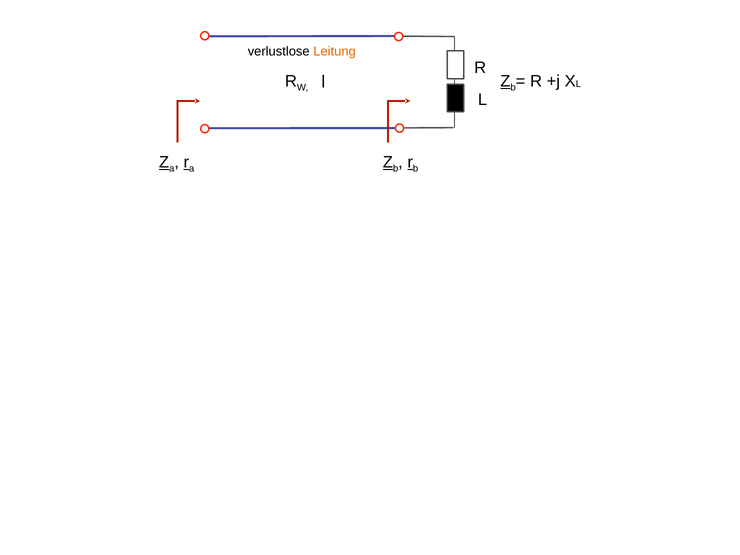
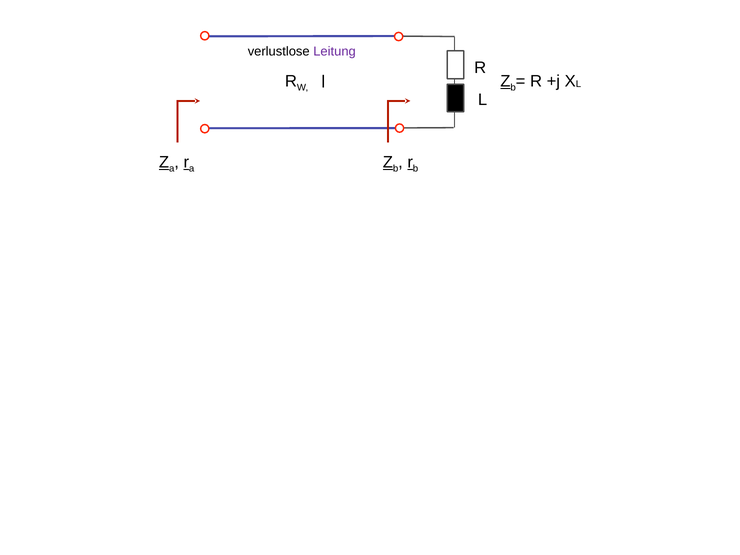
Leitung colour: orange -> purple (335, 51)
